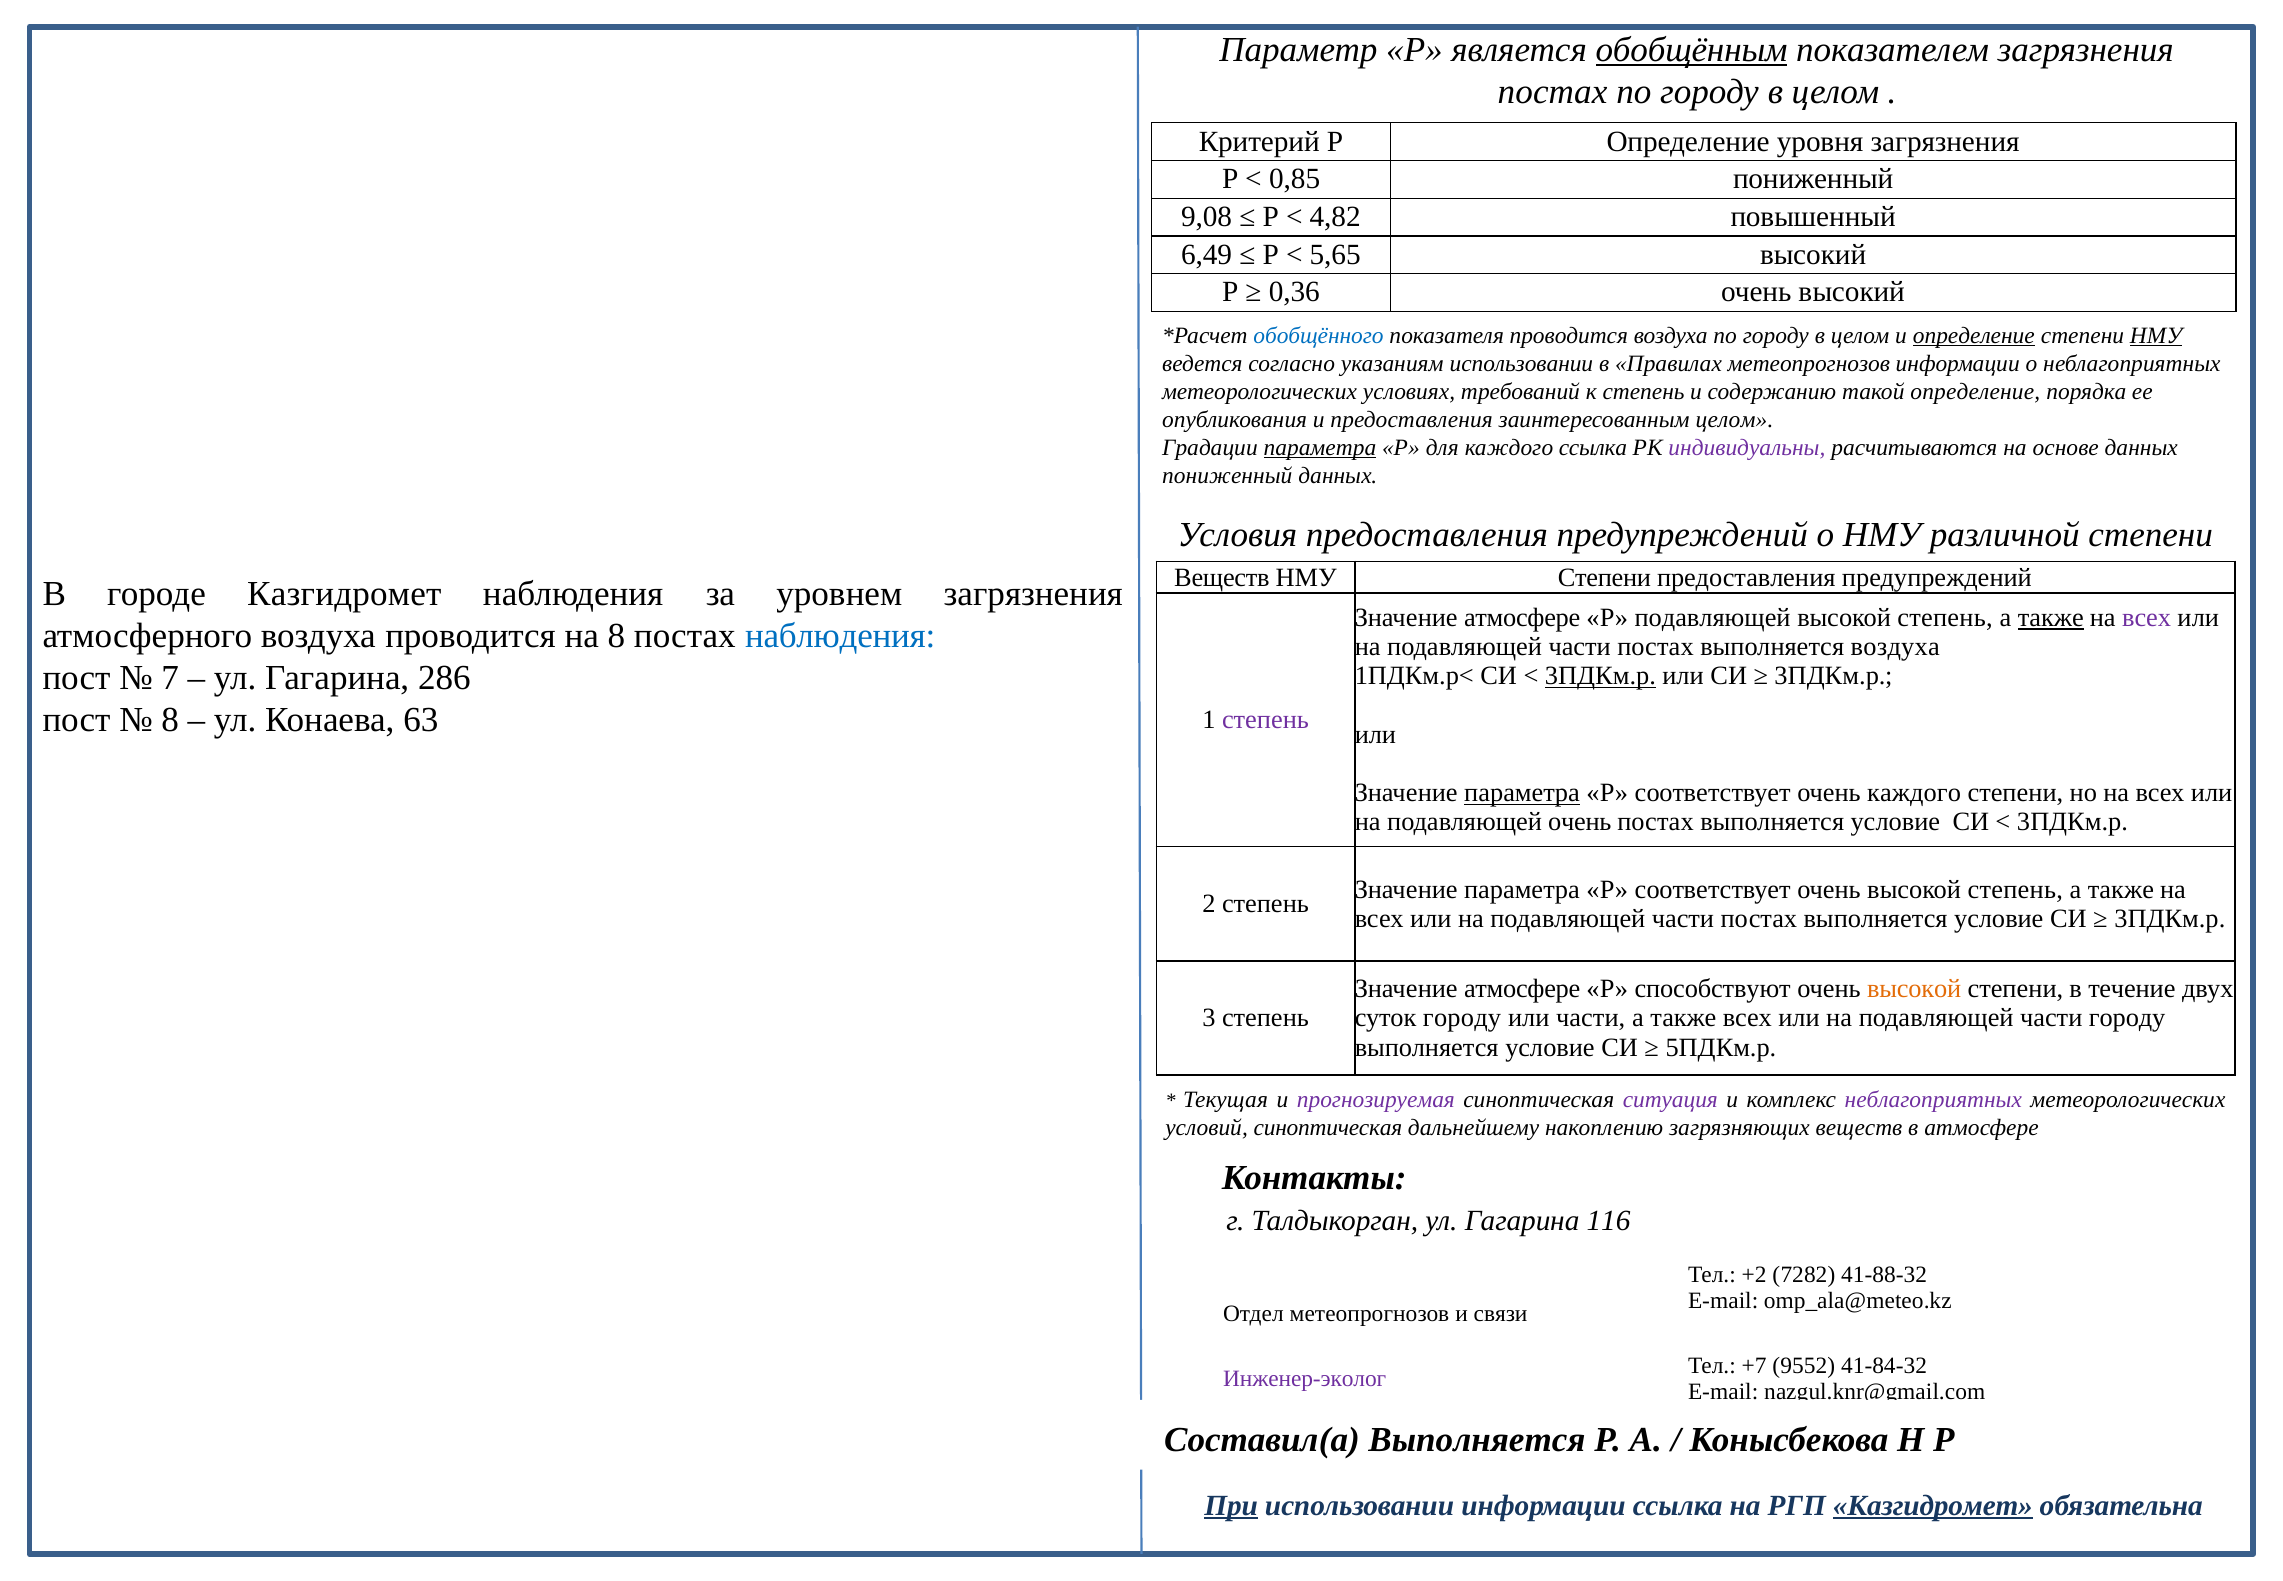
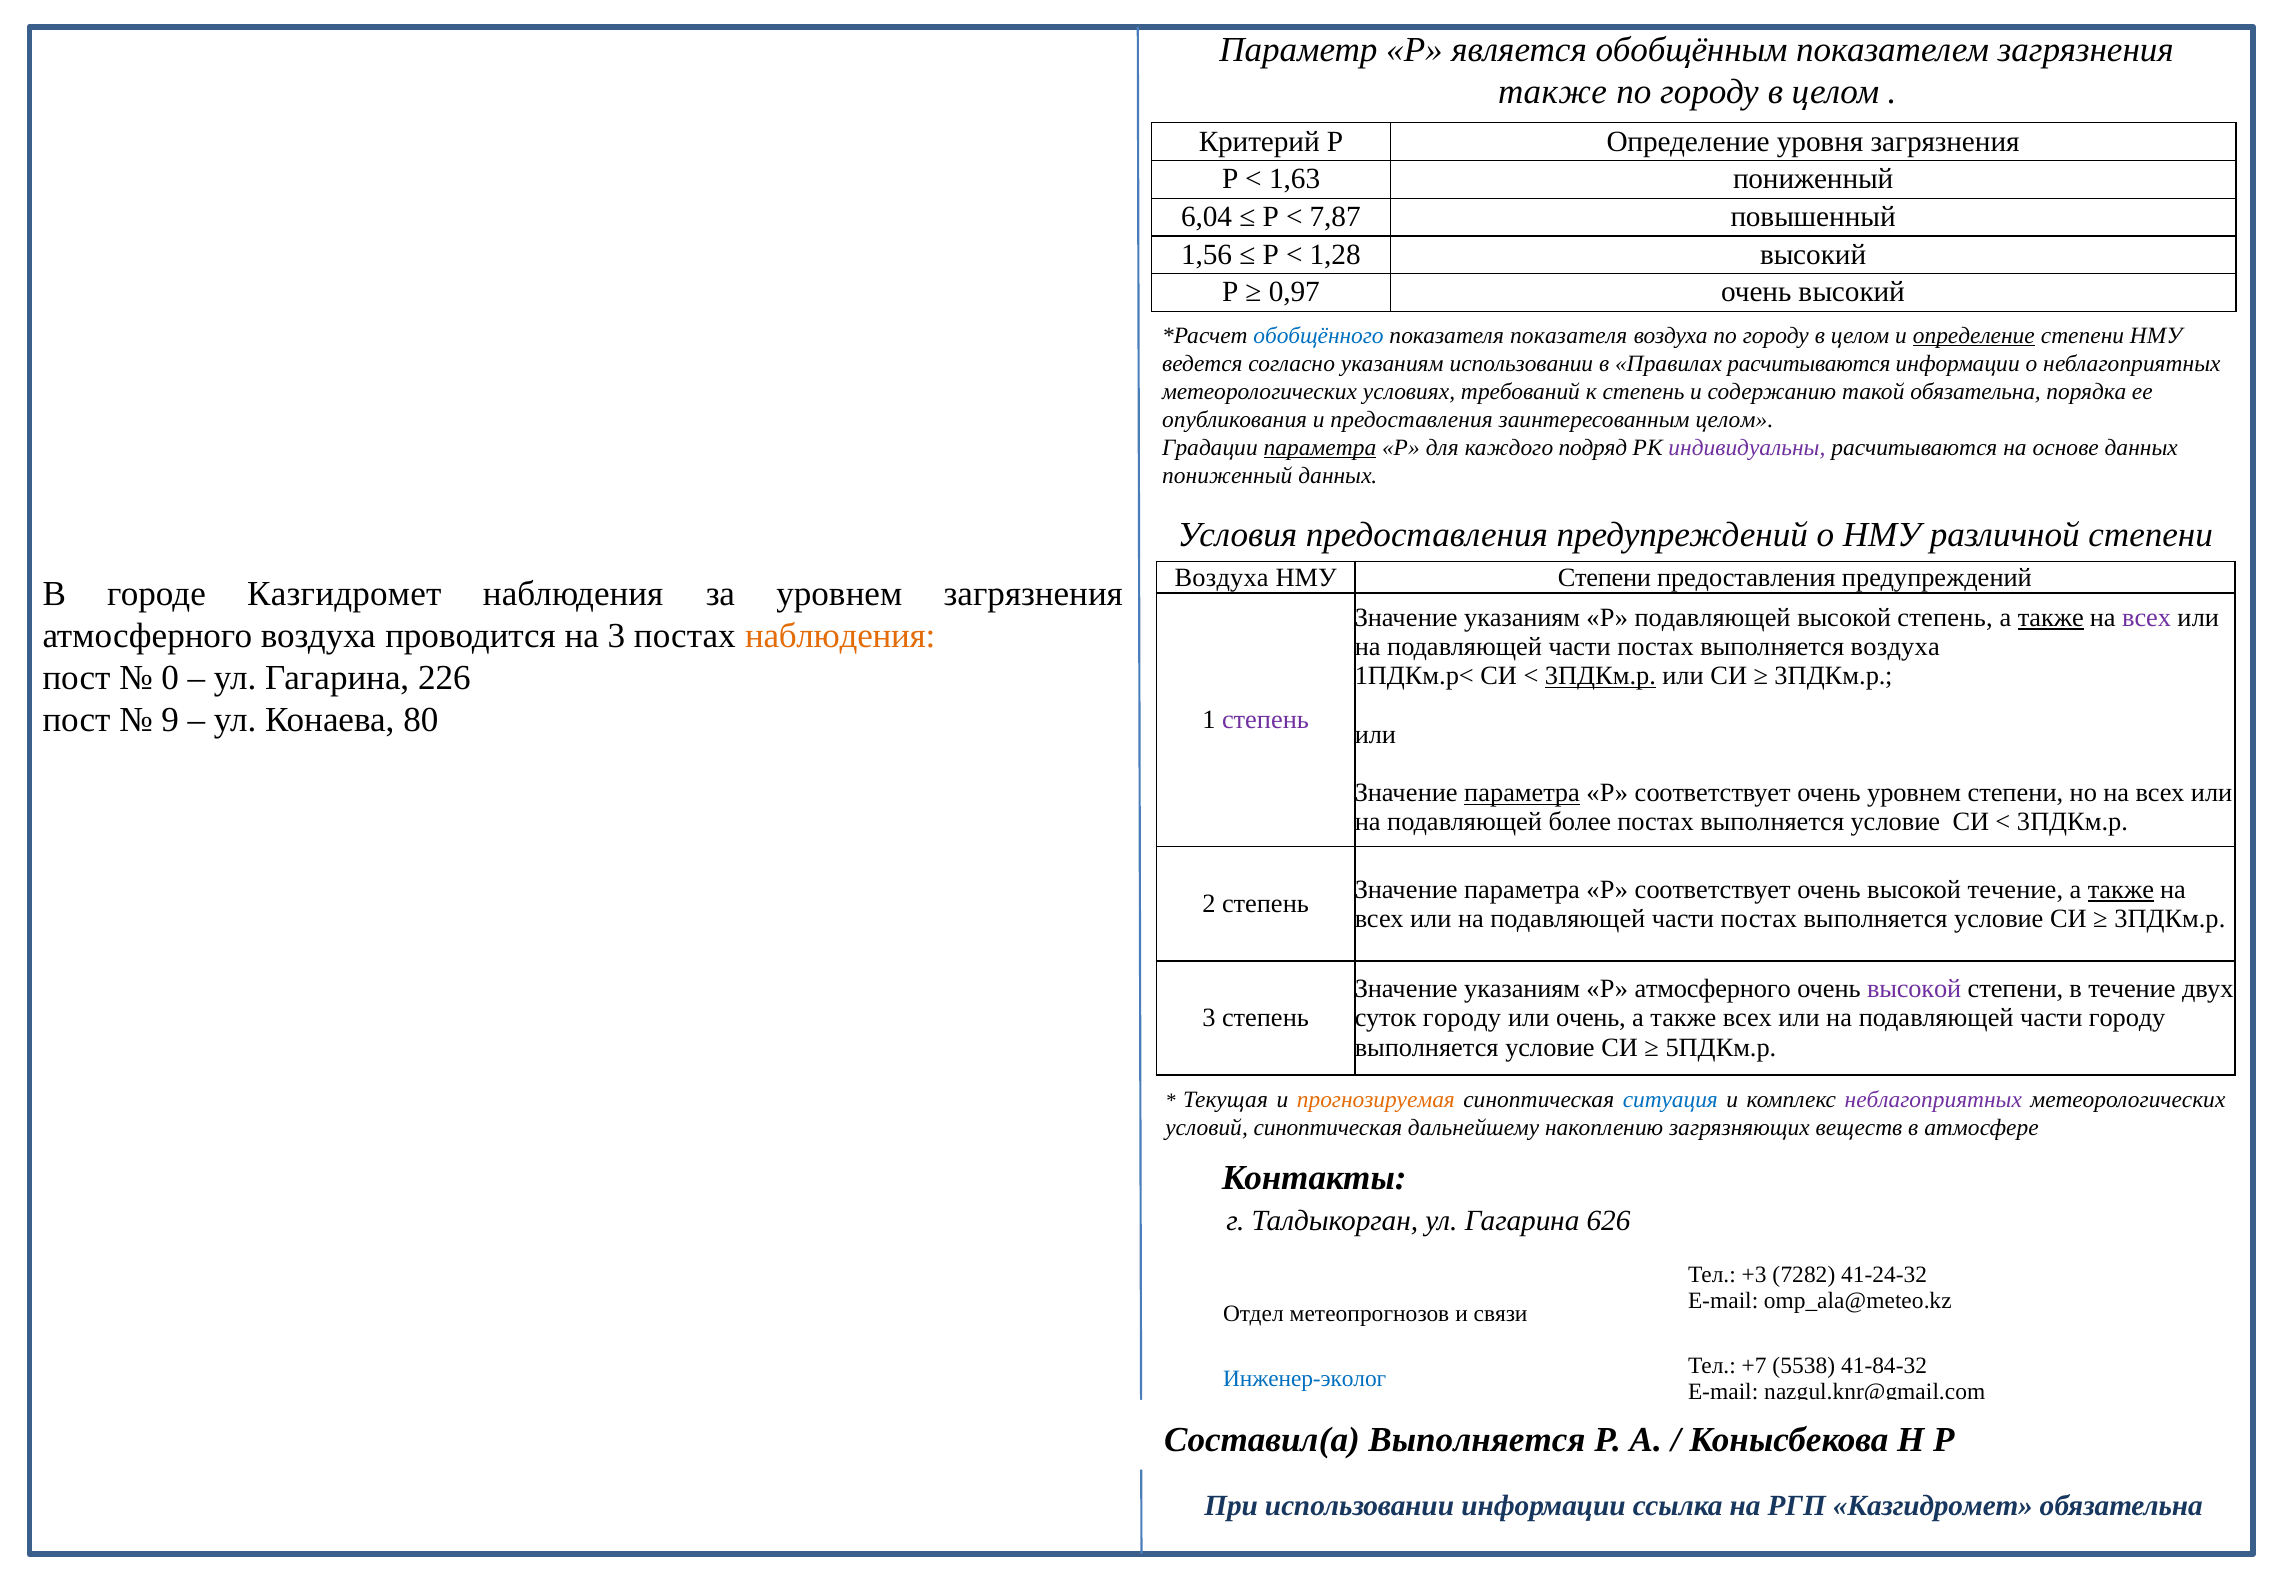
обобщённым underline: present -> none (1692, 50)
постах: постах -> также (1552, 92)
0,85: 0,85 -> 1,63 (1295, 179)
9,08: 9,08 -> 6,04 (1207, 217)
4,82: 4,82 -> 7,87 (1335, 217)
6,49: 6,49 -> 1,56 (1207, 254)
5,65: 5,65 -> 1,28 (1335, 254)
0,36: 0,36 -> 0,97 (1294, 292)
показателя проводится: проводится -> показателя (1569, 335)
НМУ underline: present -> none (2156, 335)
Правилах метеопрогнозов: метеопрогнозов -> расчитываются (1809, 363)
такой определение: определение -> обязательна (1976, 391)
каждого ссылка: ссылка -> подряд (1593, 447)
Веществ: Веществ -> Воздуха (1222, 577)
атмосфере: атмосфере -> указаниям (1522, 618)
на 8: 8 -> 3 (616, 636)
наблюдения colour: blue -> orange (840, 636)
7: 7 -> 0 (170, 678)
286: 286 -> 226 (444, 678)
8: 8 -> 9 (170, 720)
63: 63 -> 80 (421, 720)
очень каждого: каждого -> уровнем (1914, 793)
подавляющей очень: очень -> более (1580, 822)
очень высокой степень: степень -> течение (2015, 889)
также underline: none -> present (2121, 889)
атмосфере: атмосфере -> указаниям (1522, 989)
Р способствуют: способствуют -> атмосферного (1713, 989)
высокой colour: orange -> purple (1914, 989)
или части: части -> очень (1591, 1018)
прогнозируемая colour: purple -> orange (1376, 1100)
ситуация colour: purple -> blue (1670, 1100)
116: 116 -> 626 (1609, 1221)
+2: +2 -> +3 (1754, 1274)
41-88-32: 41-88-32 -> 41-24-32 (1884, 1274)
9552: 9552 -> 5538 (1804, 1365)
Инженер-эколог colour: purple -> blue (1305, 1378)
При underline: present -> none (1231, 1505)
Казгидромет underline: present -> none (1933, 1505)
